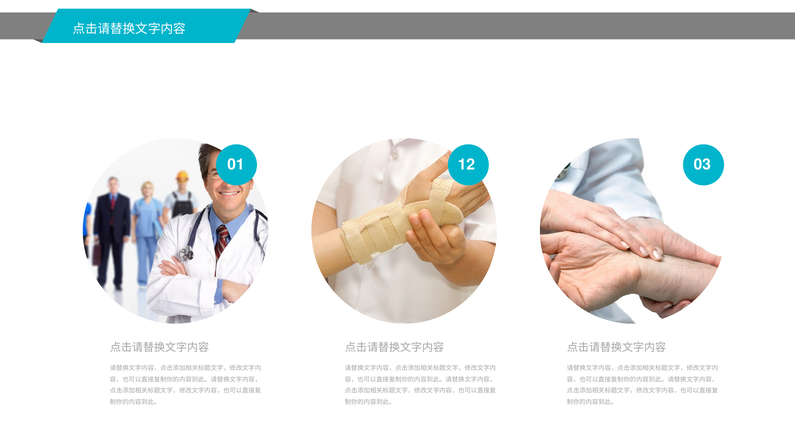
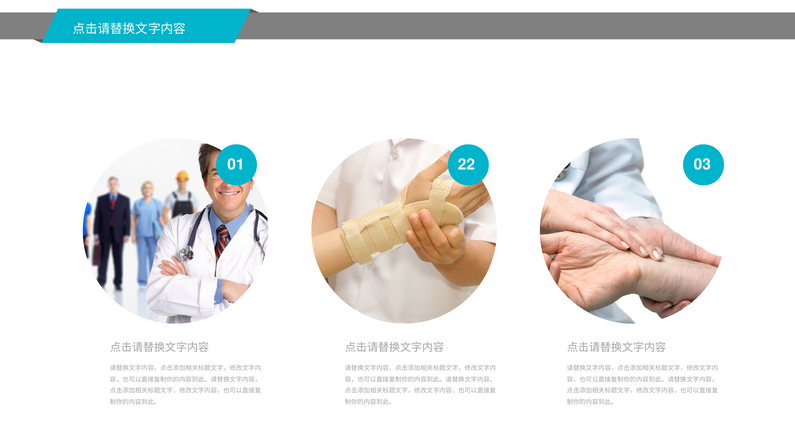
12: 12 -> 22 (466, 165)
